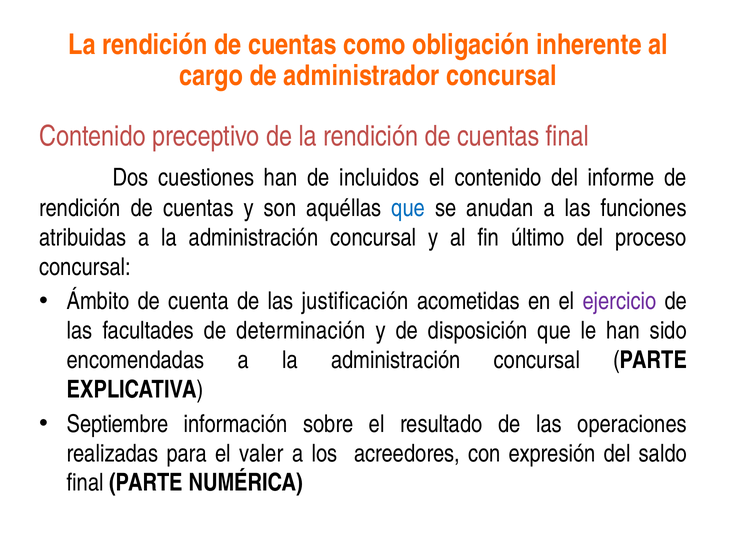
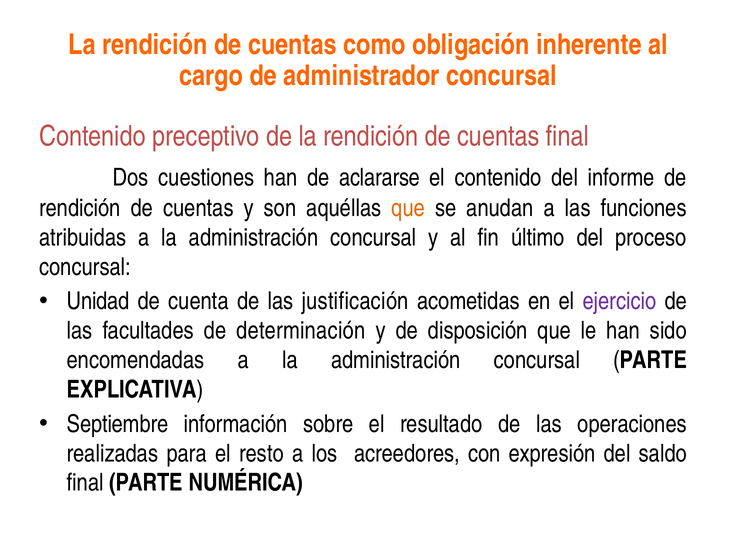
incluidos: incluidos -> aclararse (380, 178)
que colour: blue -> orange (408, 208)
Ámbito: Ámbito -> Unidad (98, 301)
valer: valer -> resto (261, 453)
